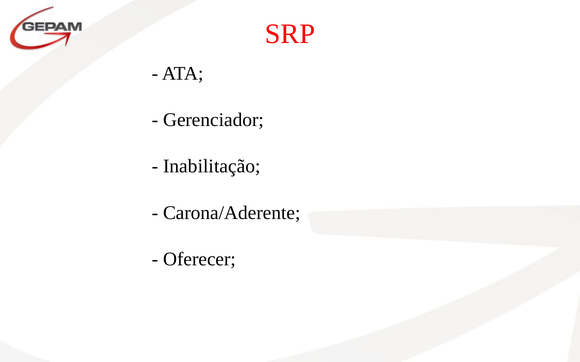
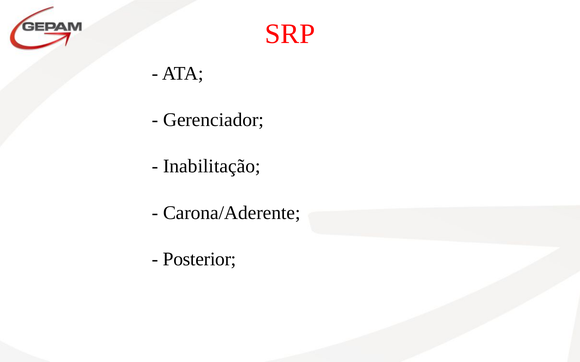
Oferecer: Oferecer -> Posterior (200, 259)
